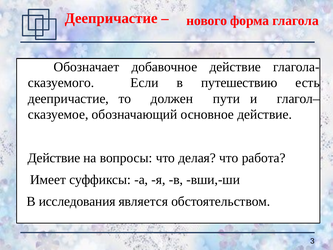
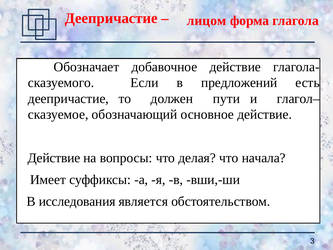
нового: нового -> лицом (207, 21)
путешествию: путешествию -> предложений (239, 83)
работа: работа -> начала (264, 158)
